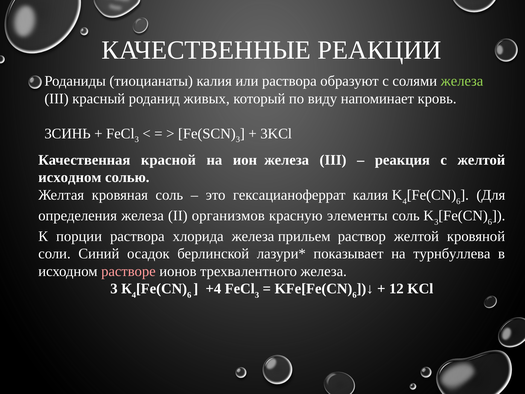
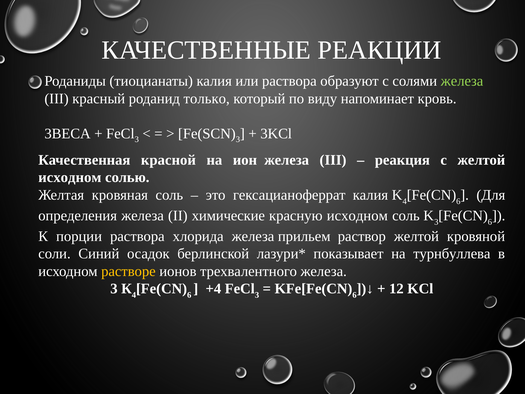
живых: живых -> только (207, 99)
3СИНЬ: 3СИНЬ -> 3ВЕСА (68, 134)
организмов: организмов -> химические (228, 215)
красную элементы: элементы -> исходном (357, 215)
растворе colour: pink -> yellow (128, 271)
